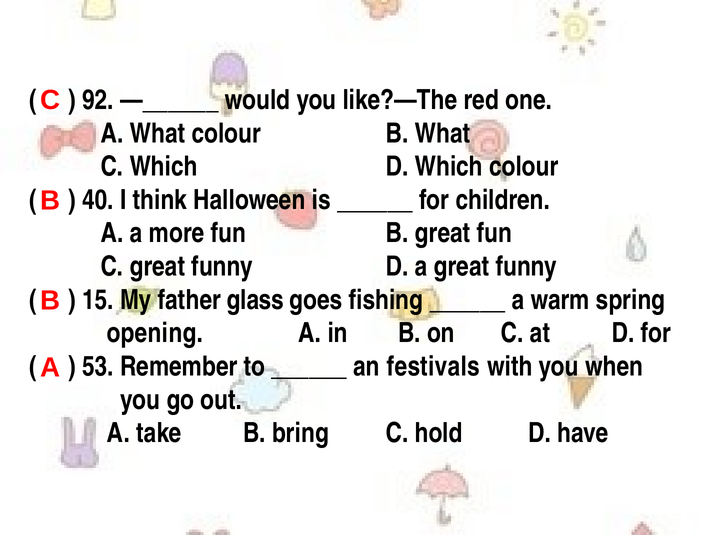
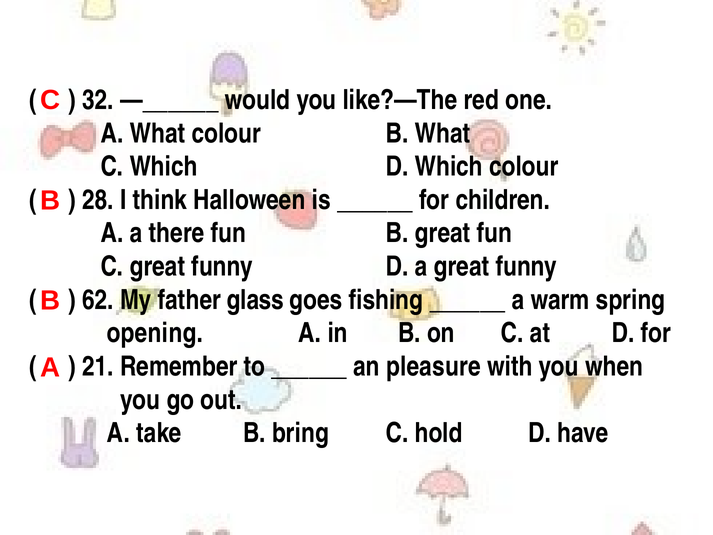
92: 92 -> 32 (98, 100)
40: 40 -> 28 (98, 200)
more: more -> there (177, 233)
15: 15 -> 62 (98, 300)
53: 53 -> 21 (98, 366)
festivals: festivals -> pleasure (433, 366)
